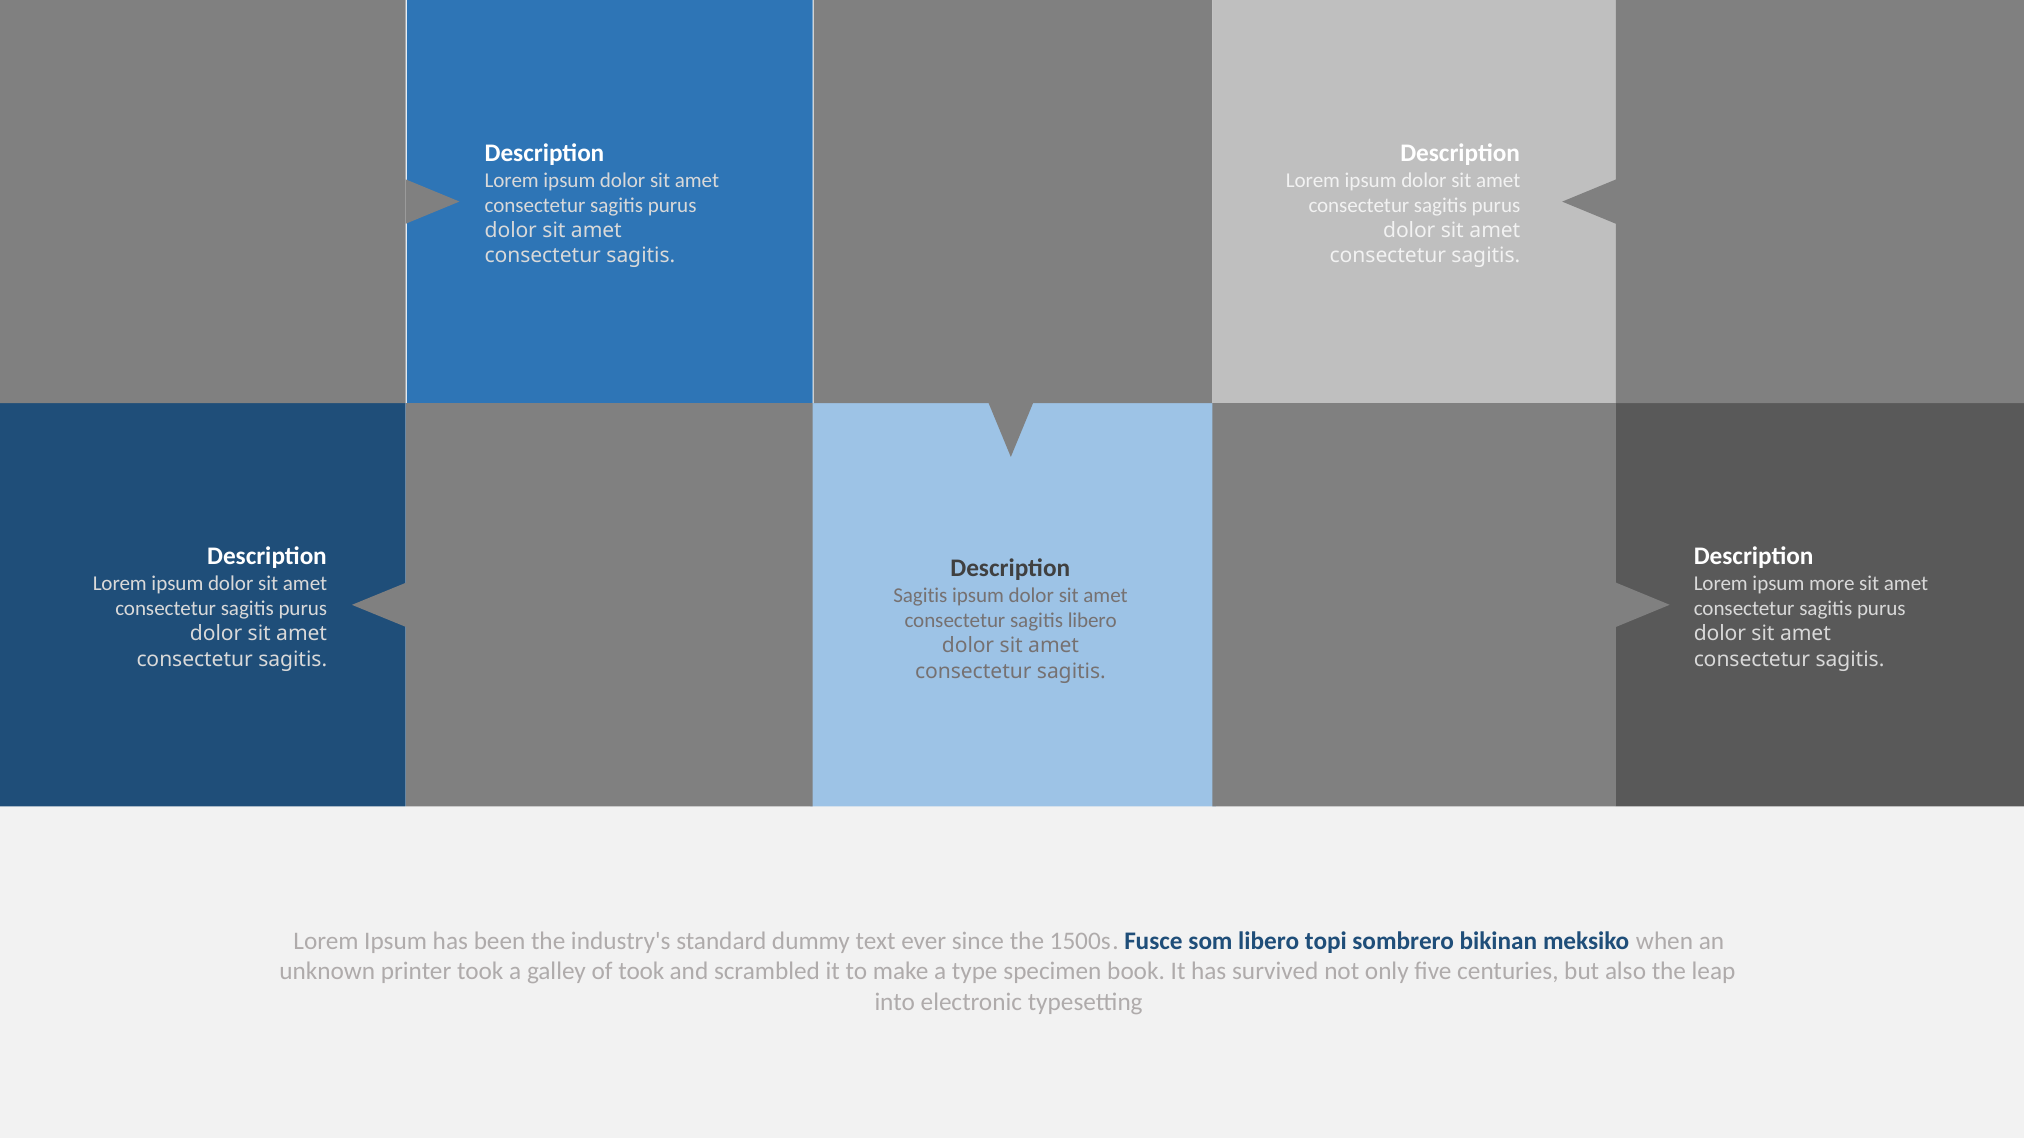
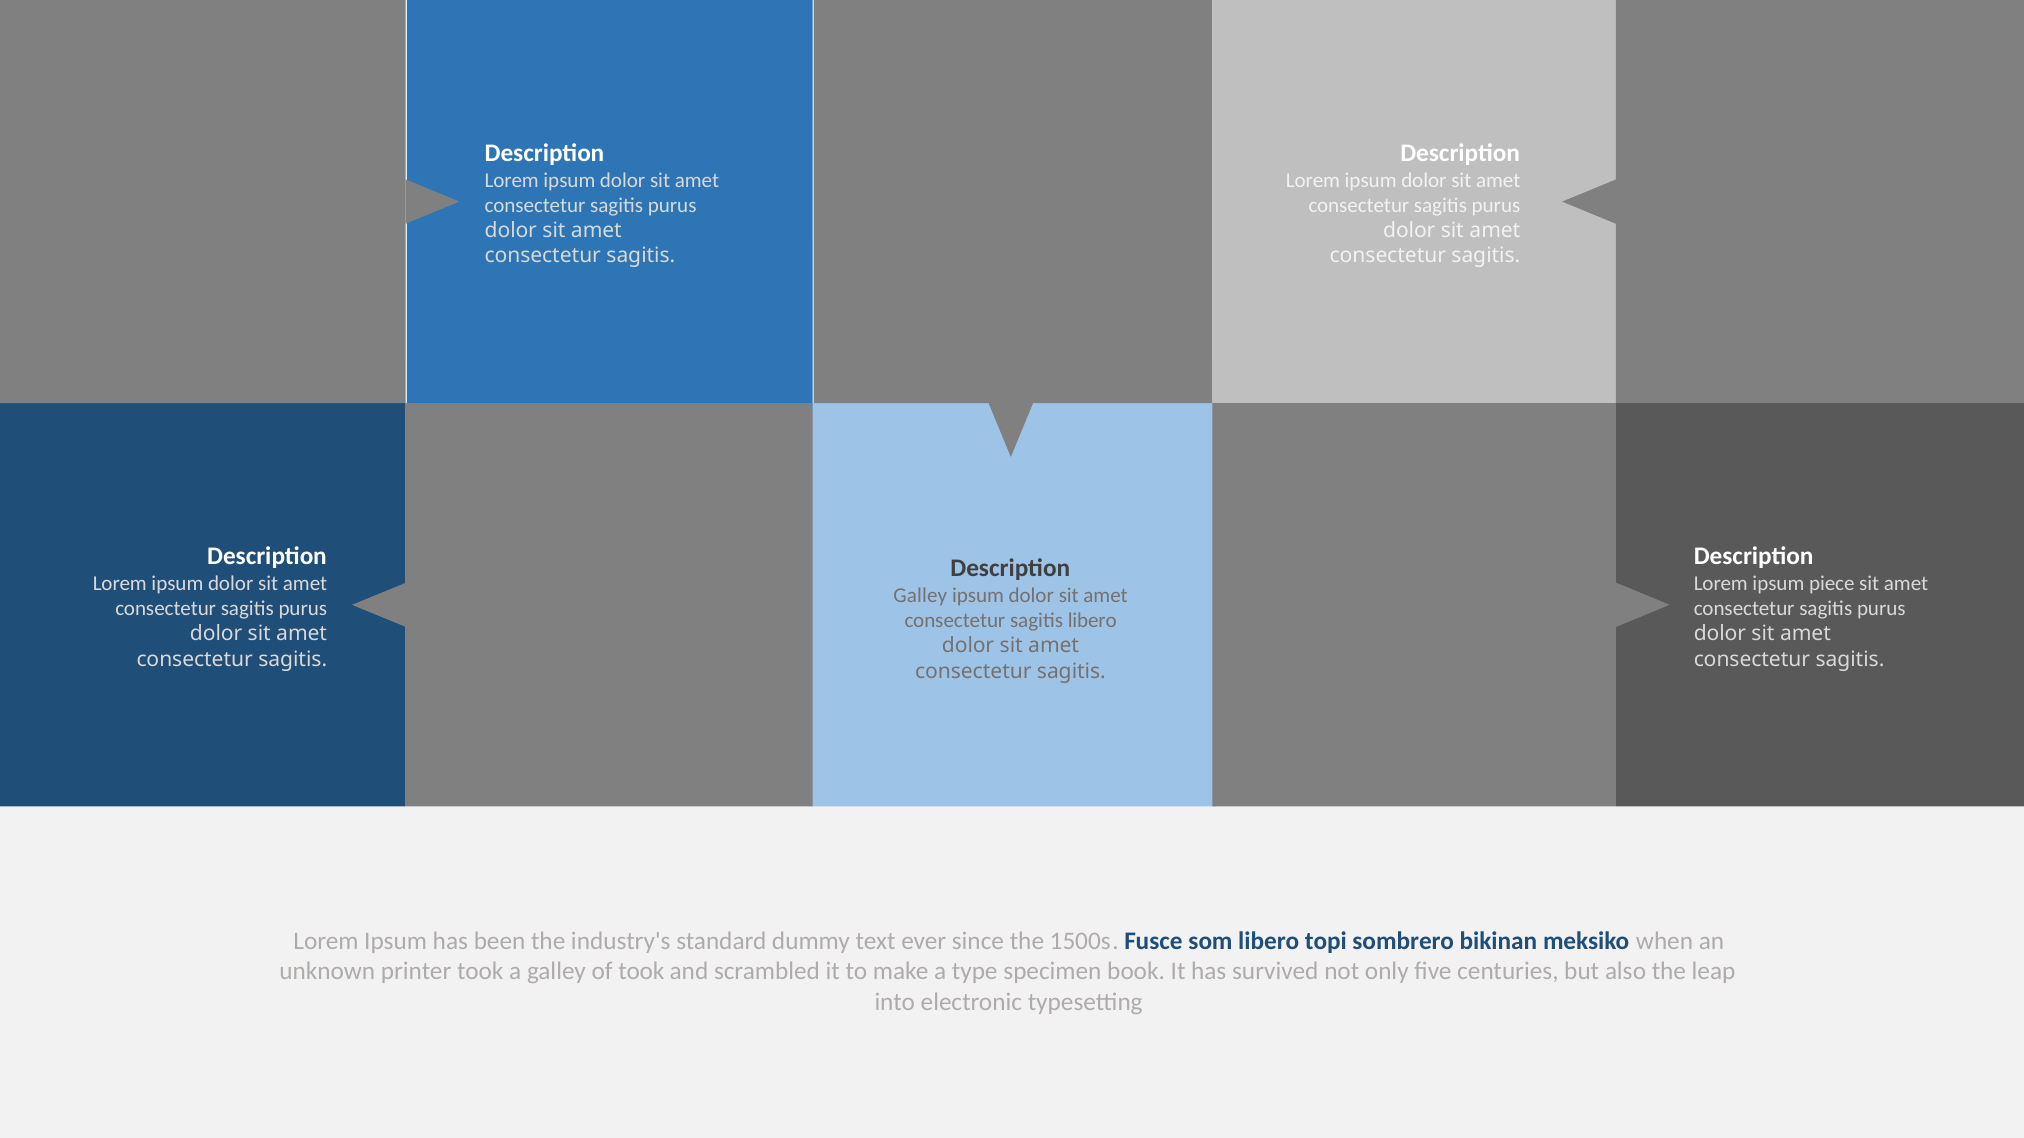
more: more -> piece (1832, 584)
Sagitis: Sagitis -> Galley (920, 596)
